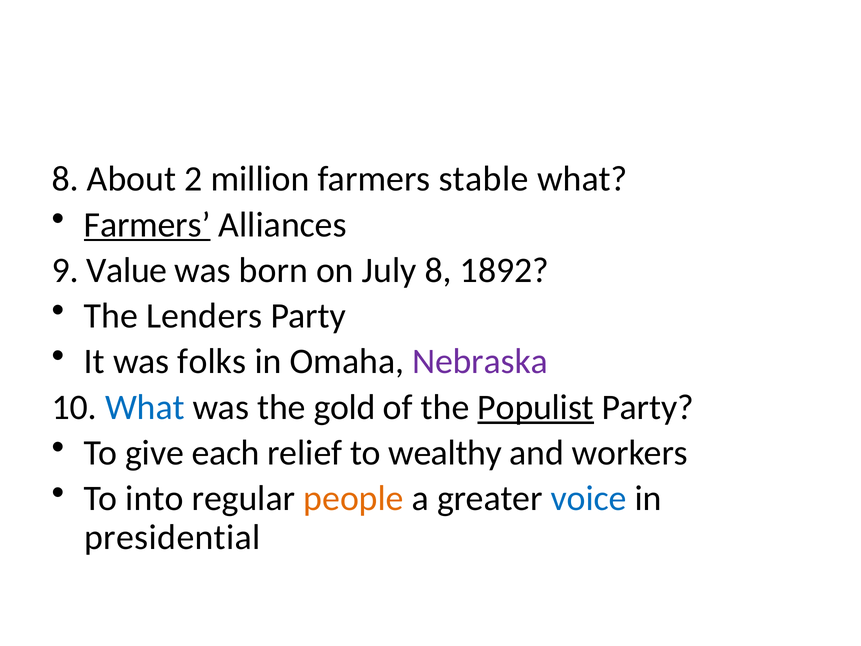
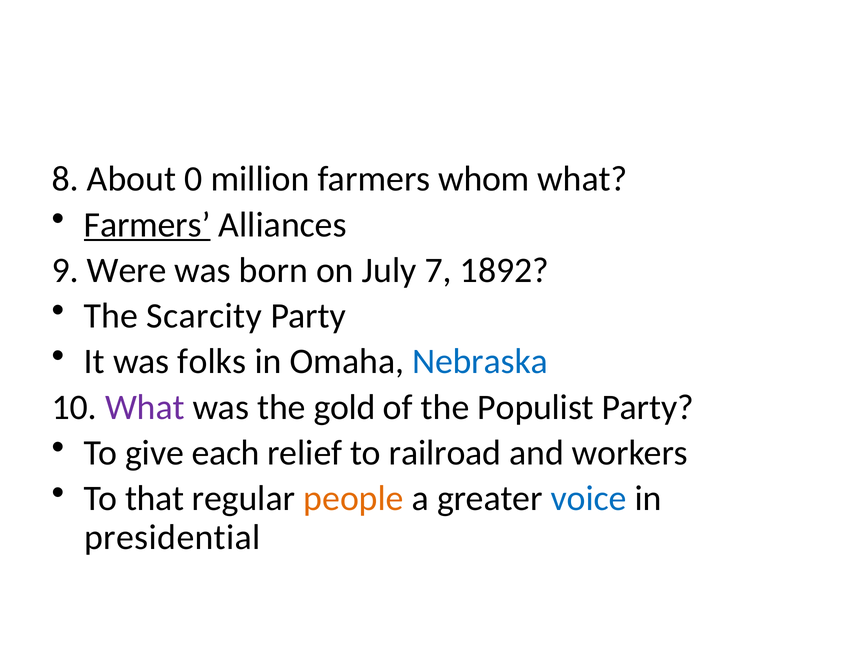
2: 2 -> 0 (193, 179)
stable: stable -> whom (484, 179)
Value: Value -> Were (127, 270)
July 8: 8 -> 7 (438, 270)
Lenders: Lenders -> Scarcity (204, 316)
Nebraska colour: purple -> blue (480, 362)
What colour: blue -> purple (145, 407)
Populist underline: present -> none (536, 407)
wealthy: wealthy -> railroad (445, 453)
into: into -> that (155, 498)
